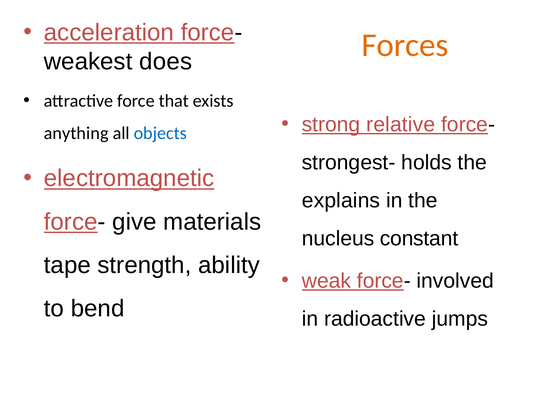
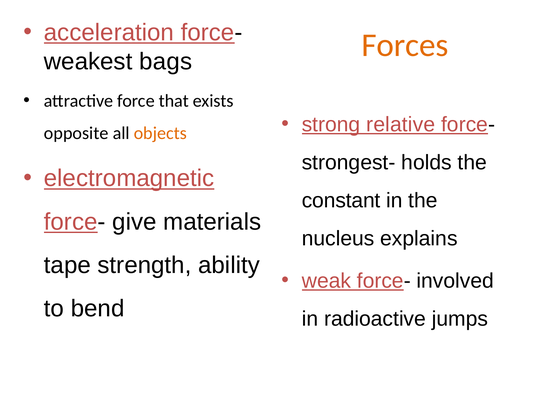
does: does -> bags (166, 61)
anything: anything -> opposite (76, 133)
objects colour: blue -> orange (160, 133)
explains: explains -> constant (341, 201)
constant: constant -> explains (419, 239)
